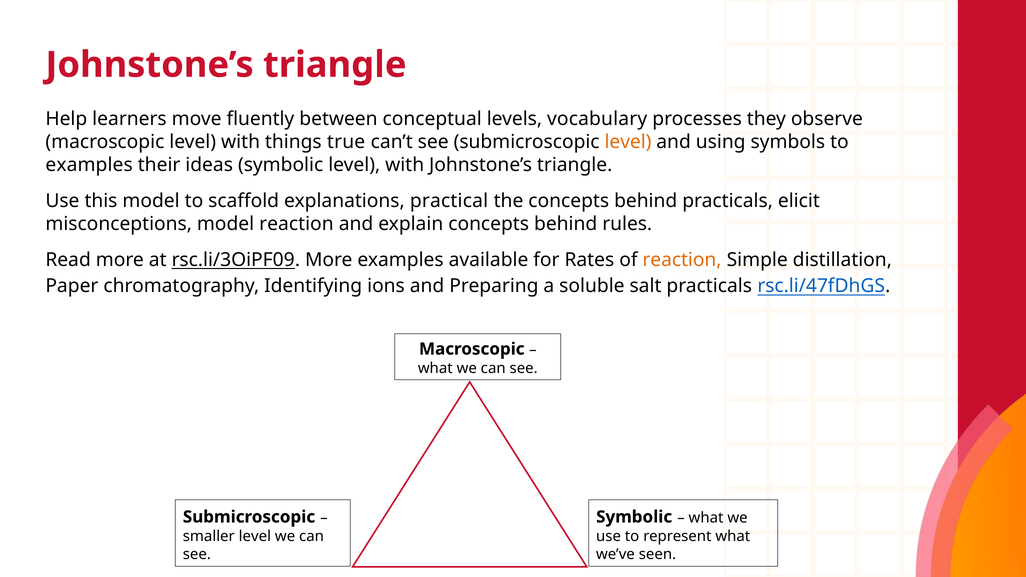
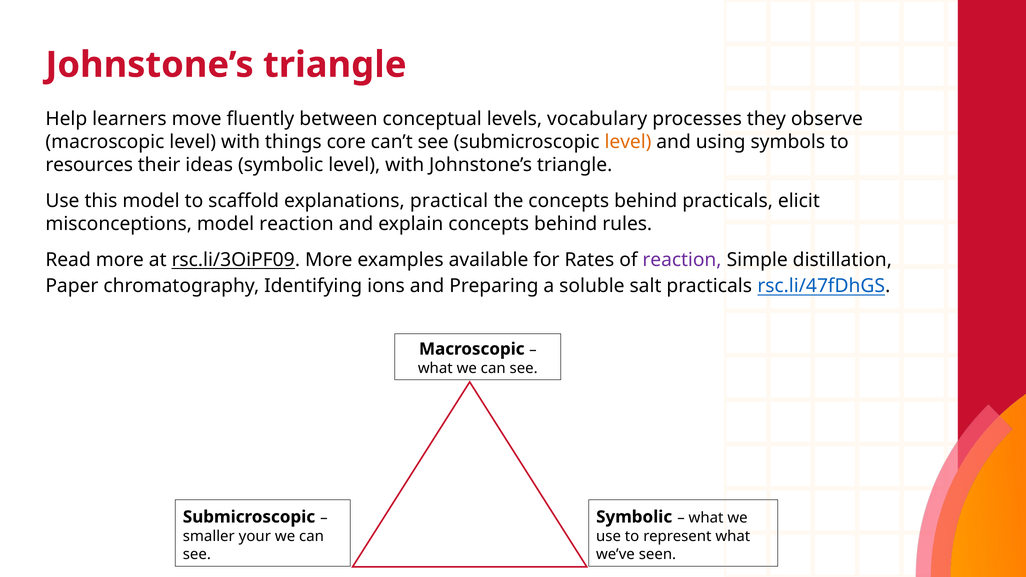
true: true -> core (346, 142)
examples: examples -> resources (89, 165)
reaction colour: orange -> purple (682, 260)
smaller level: level -> your (255, 537)
